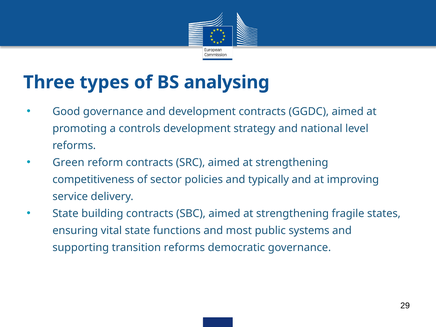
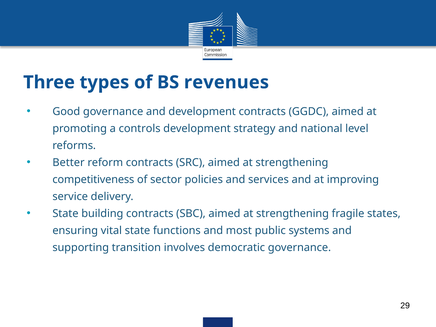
analysing: analysing -> revenues (226, 82)
Green: Green -> Better (69, 163)
typically: typically -> services (268, 180)
transition reforms: reforms -> involves (184, 248)
